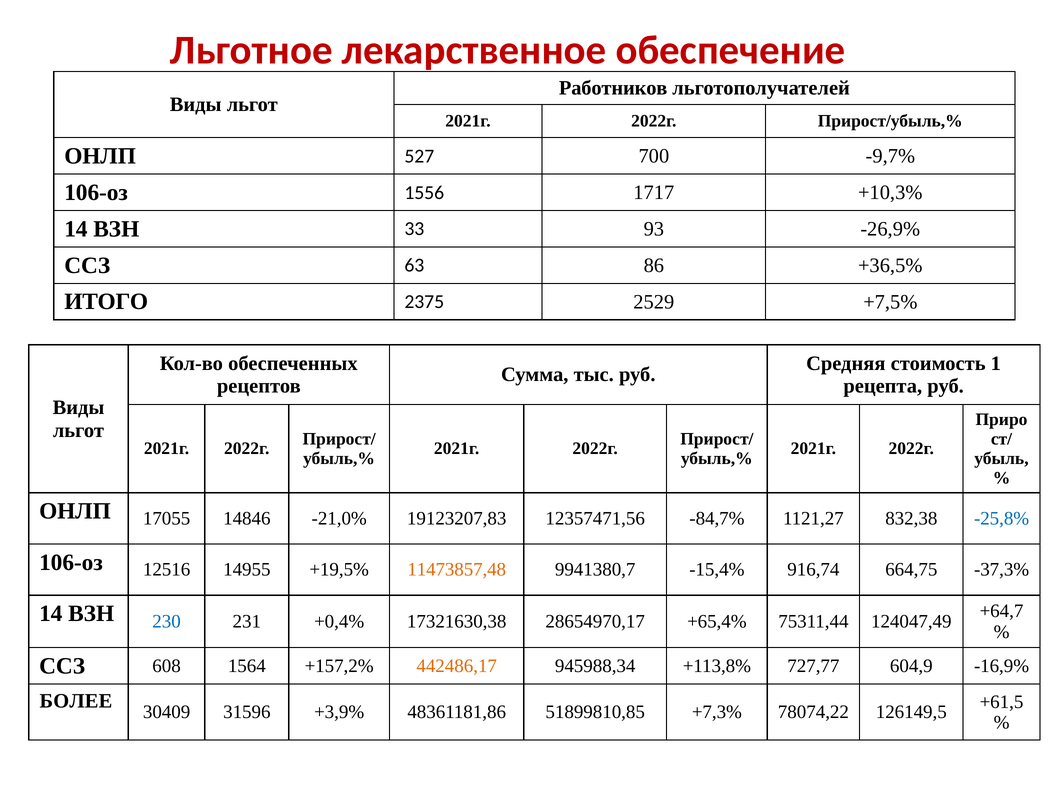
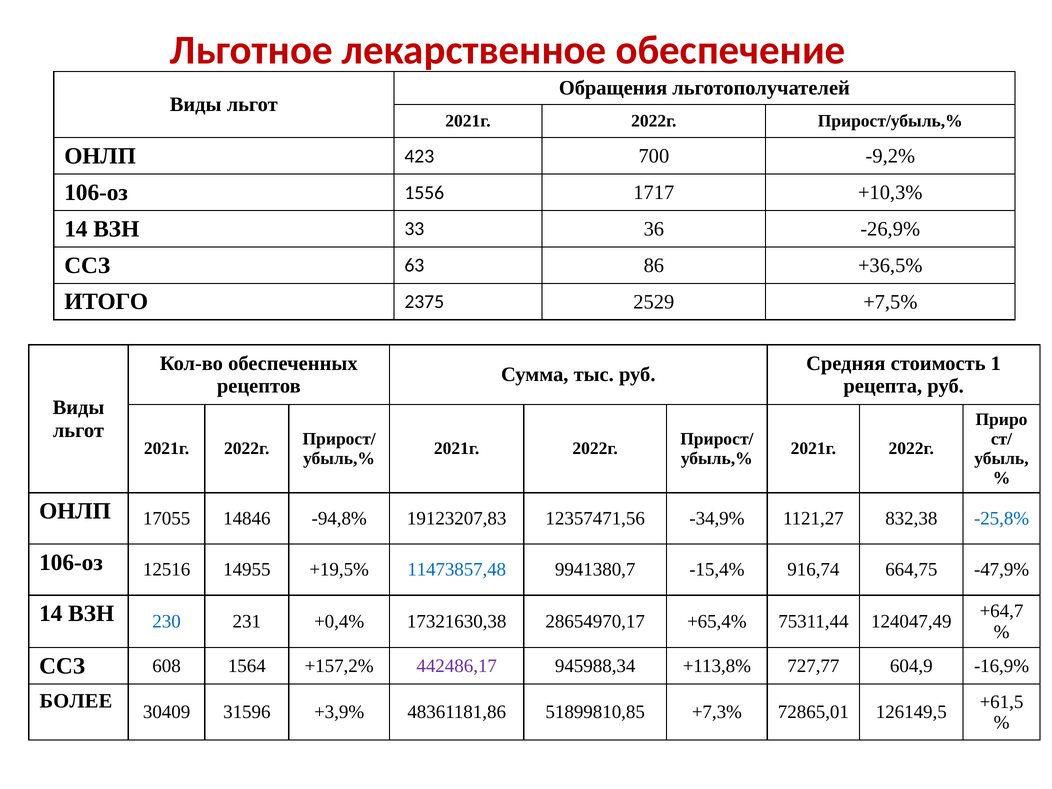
Работников: Работников -> Обращения (613, 88)
527: 527 -> 423 (419, 156)
-9,7%: -9,7% -> -9,2% (890, 156)
93: 93 -> 36 (654, 229)
-21,0%: -21,0% -> -94,8% (339, 519)
-84,7%: -84,7% -> -34,9% (717, 519)
11473857,48 colour: orange -> blue (457, 570)
-37,3%: -37,3% -> -47,9% (1002, 570)
442486,17 colour: orange -> purple (457, 666)
78074,22: 78074,22 -> 72865,01 (813, 712)
